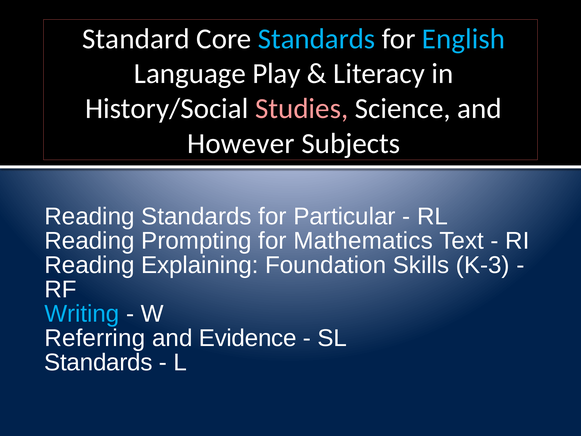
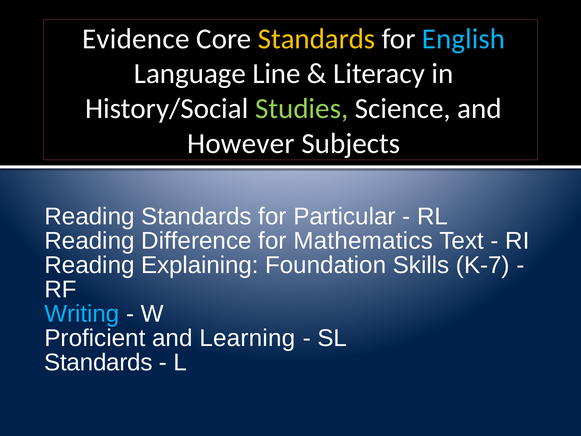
Standard: Standard -> Evidence (136, 39)
Standards colour: light blue -> yellow (317, 39)
Play: Play -> Line (276, 74)
Studies colour: pink -> light green (302, 109)
Prompting: Prompting -> Difference (196, 241)
K-3: K-3 -> K-7 (483, 265)
Referring: Referring -> Proficient (95, 338)
Evidence: Evidence -> Learning (247, 338)
